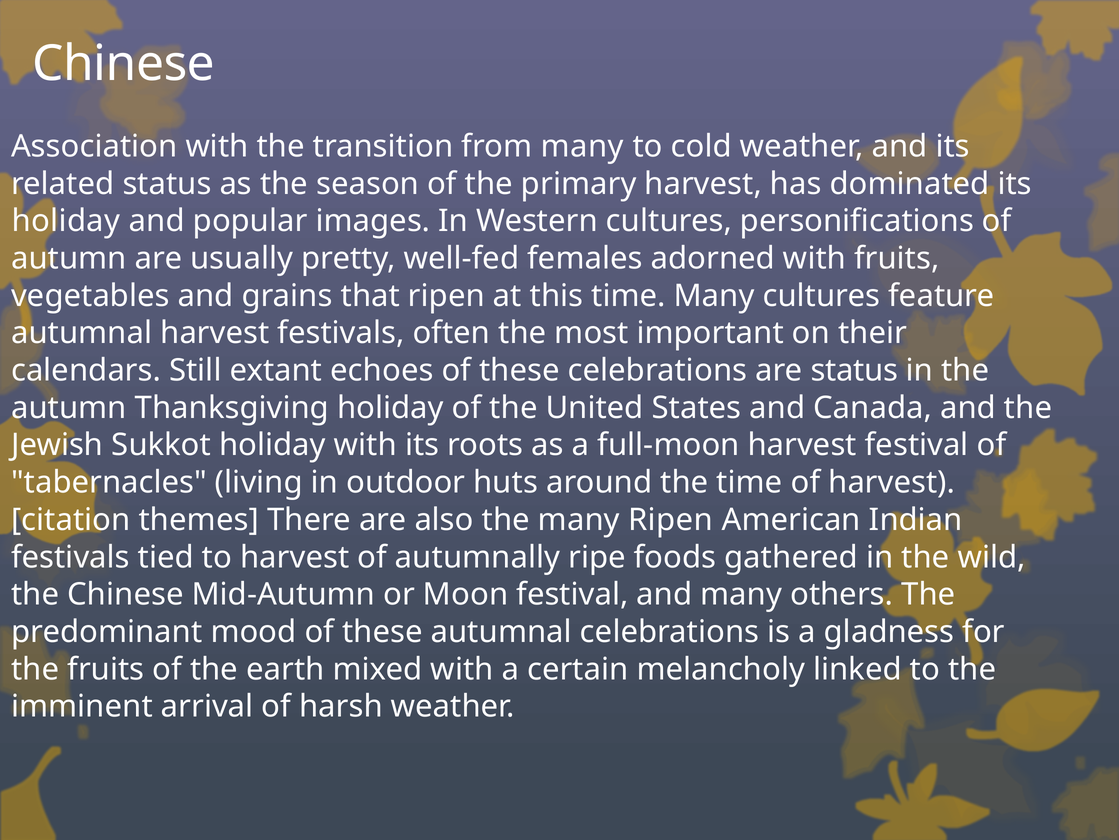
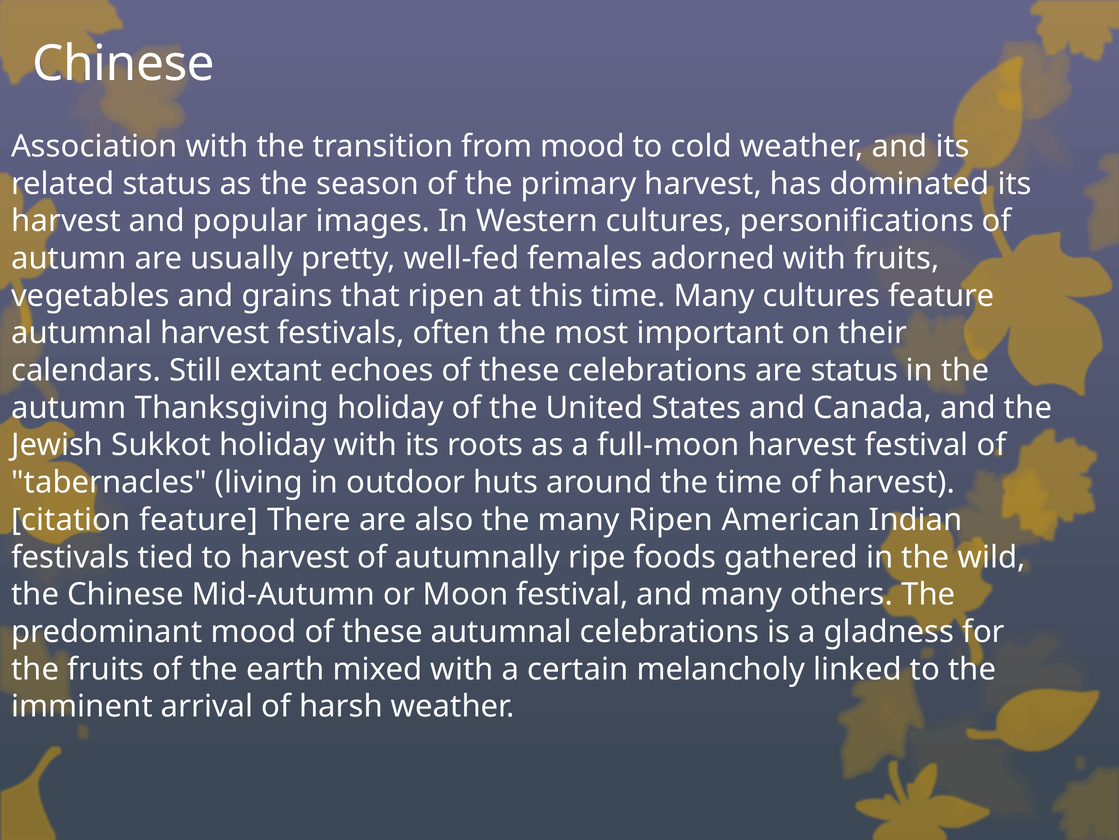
from many: many -> mood (583, 146)
holiday: holiday -> harvest (66, 221)
themes: themes -> feature (199, 519)
